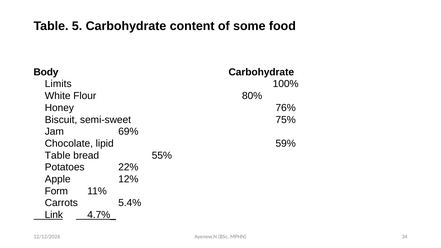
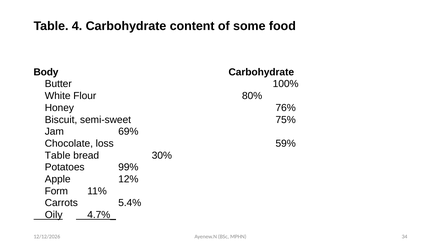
5: 5 -> 4 (77, 26)
Limits: Limits -> Butter (58, 84)
lipid: lipid -> loss (105, 144)
55%: 55% -> 30% (162, 155)
22%: 22% -> 99% (128, 167)
Link: Link -> Oily (54, 215)
